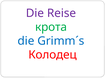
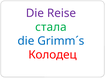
крота: крота -> стала (51, 27)
